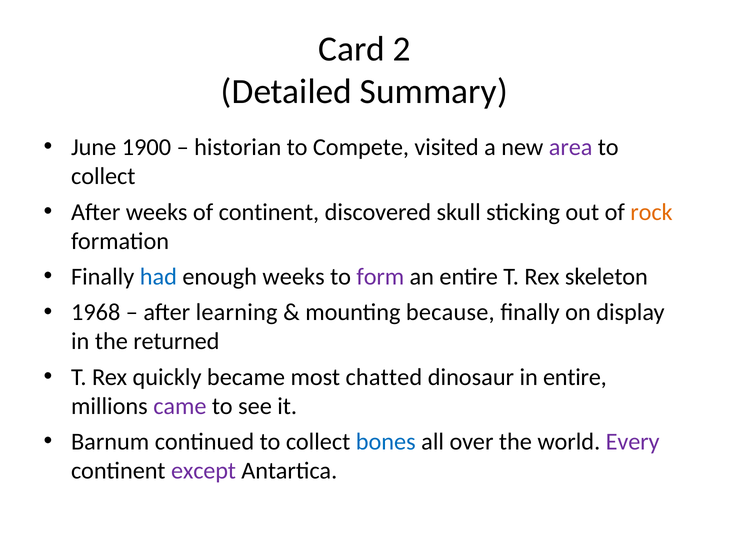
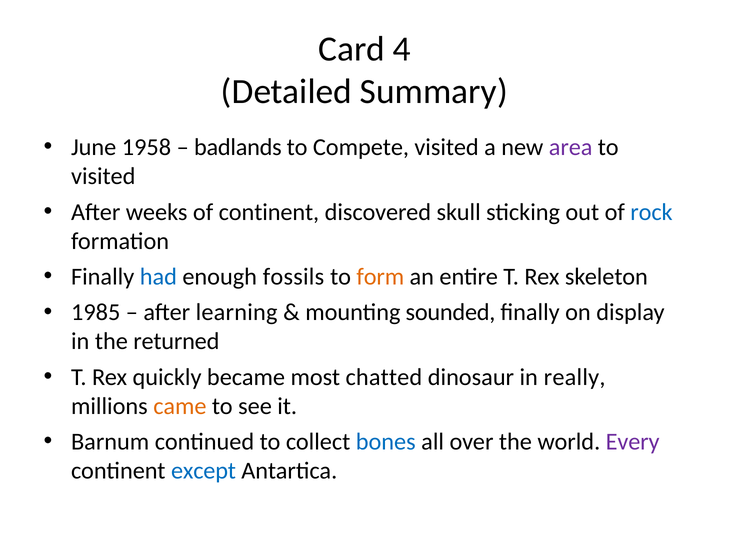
2: 2 -> 4 (402, 49)
1900: 1900 -> 1958 (146, 148)
historian: historian -> badlands (238, 148)
collect: collect -> visited (103, 177)
rock colour: orange -> blue (652, 212)
enough weeks: weeks -> fossils (293, 277)
form colour: purple -> orange (380, 277)
1968: 1968 -> 1985 (96, 313)
because: because -> sounded (451, 313)
in entire: entire -> really (575, 378)
came colour: purple -> orange (180, 407)
except colour: purple -> blue (203, 472)
